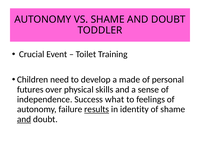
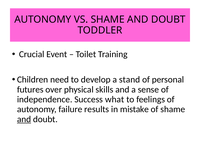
made: made -> stand (130, 80)
results underline: present -> none (97, 109)
identity: identity -> mistake (134, 109)
